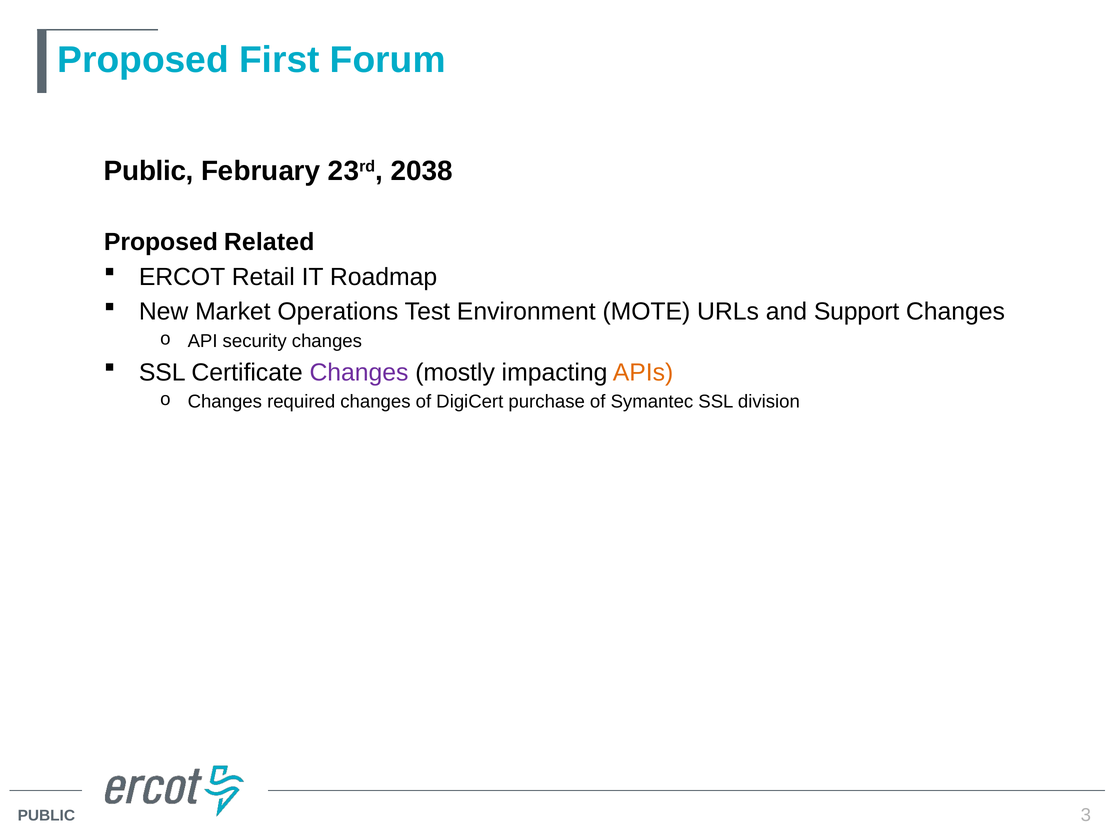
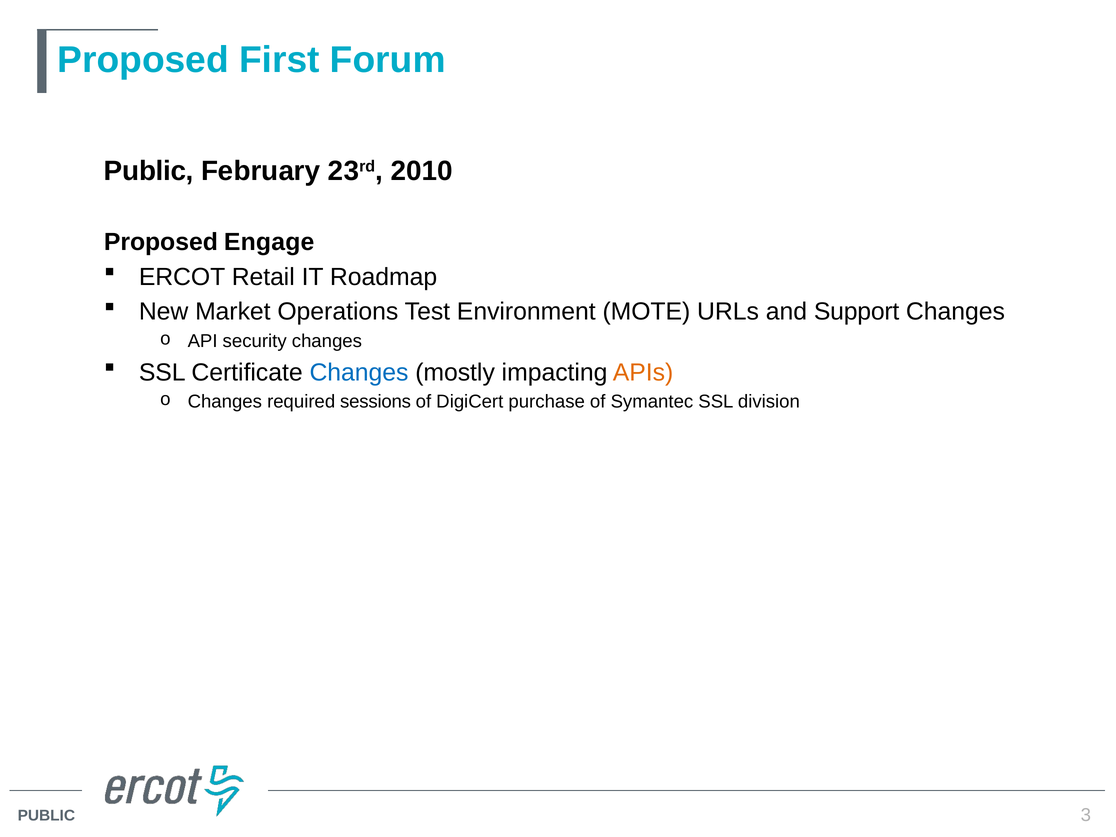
2038: 2038 -> 2010 (422, 171)
Related: Related -> Engage (269, 242)
Changes colour: purple -> blue (359, 372)
required changes: changes -> sessions (376, 402)
